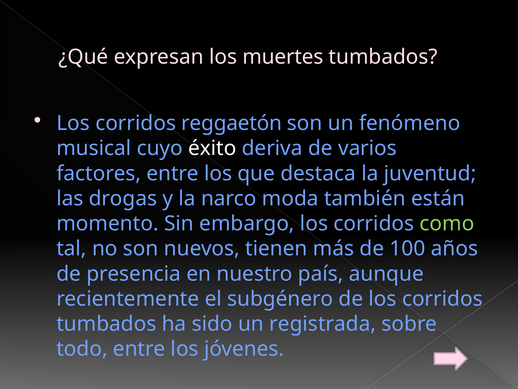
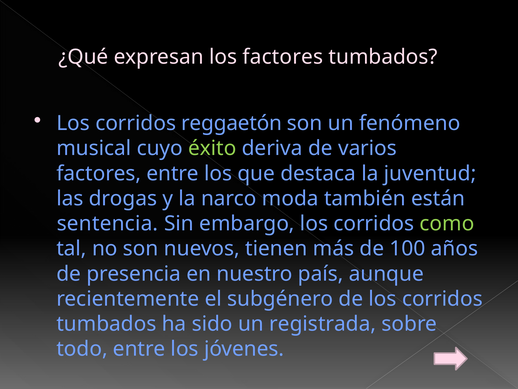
los muertes: muertes -> factores (283, 57)
éxito colour: white -> light green (212, 148)
momento: momento -> sentencia (107, 223)
